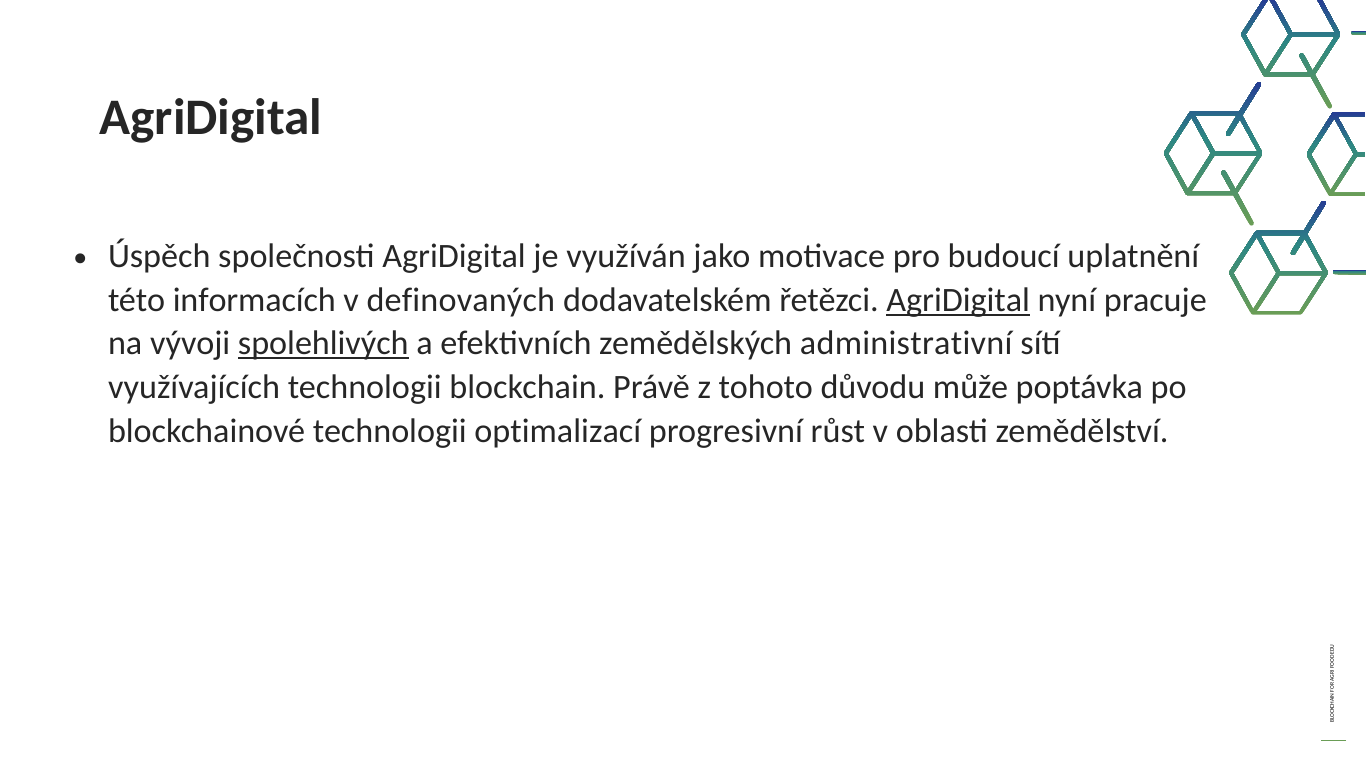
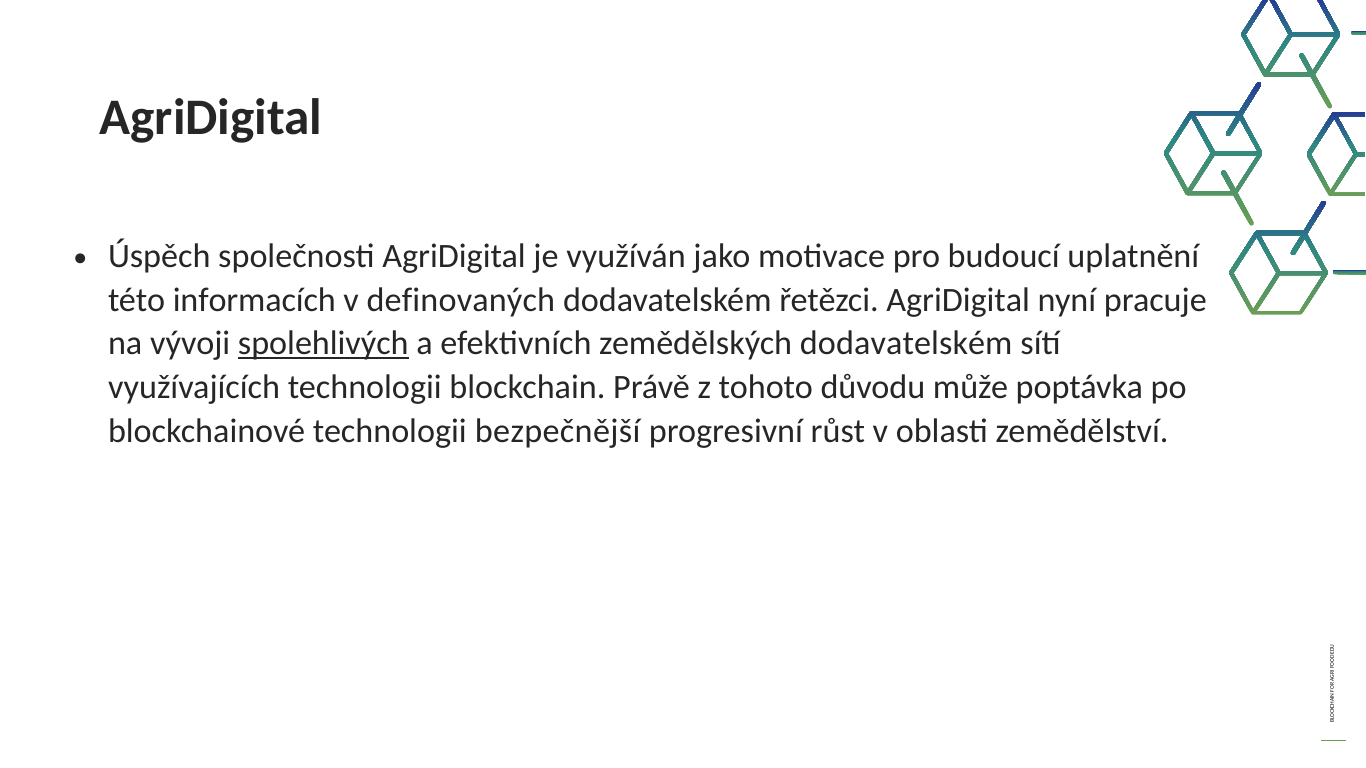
AgriDigital underline: present -> none (958, 300)
zemědělských administrativní: administrativní -> dodavatelském (906, 344)
optimalizací: optimalizací -> bezpečnější (558, 432)
